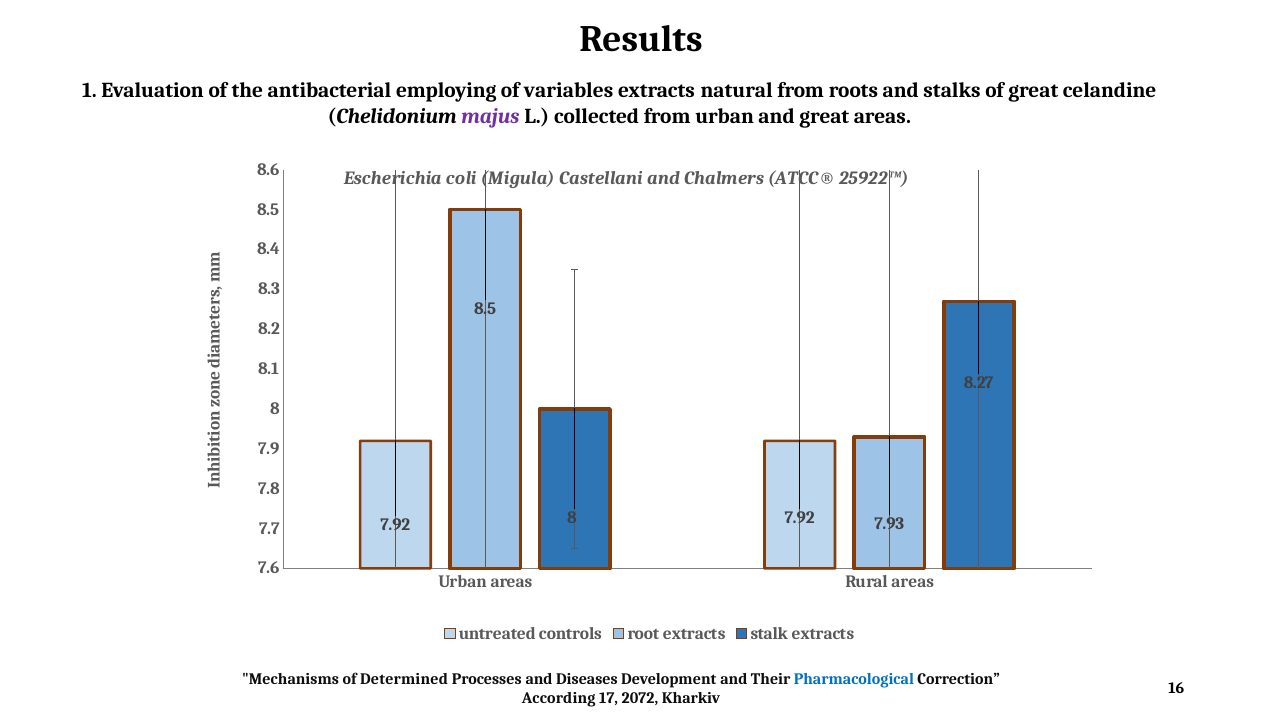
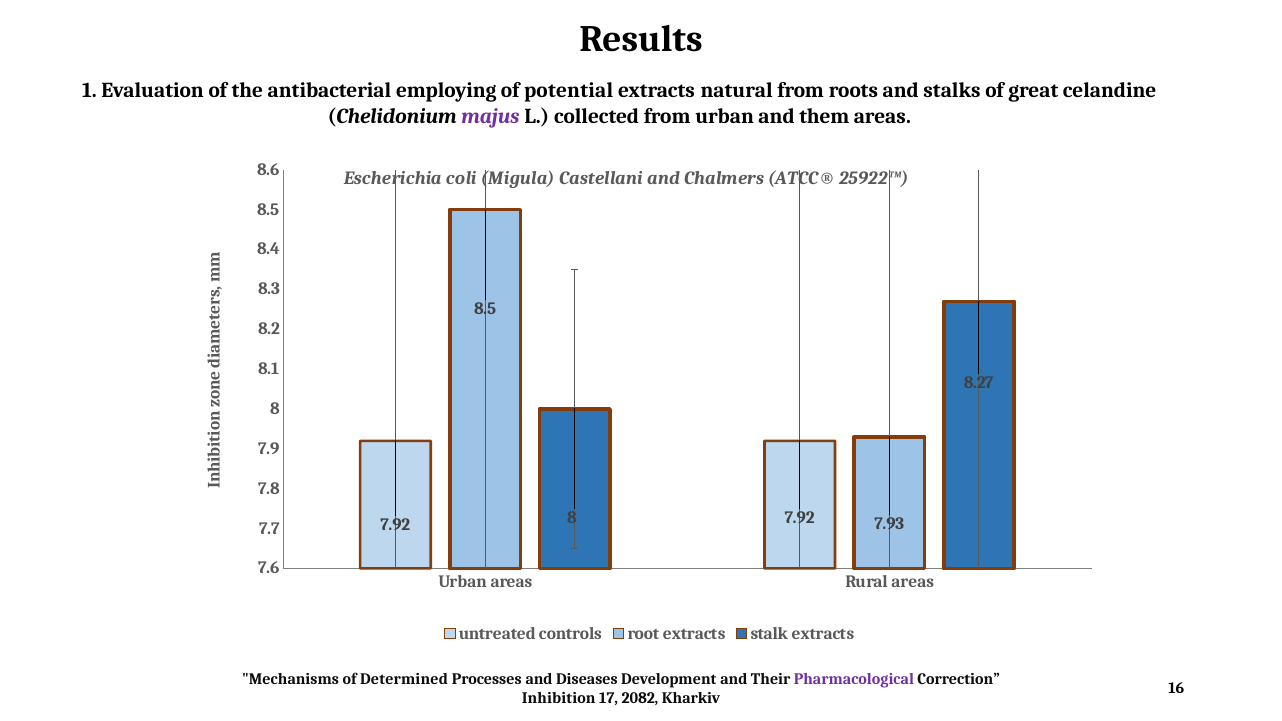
variables: variables -> potential (569, 91)
and great: great -> them (824, 116)
Pharmacological colour: blue -> purple (854, 679)
According: According -> Inhibition (559, 698)
2072: 2072 -> 2082 (640, 698)
